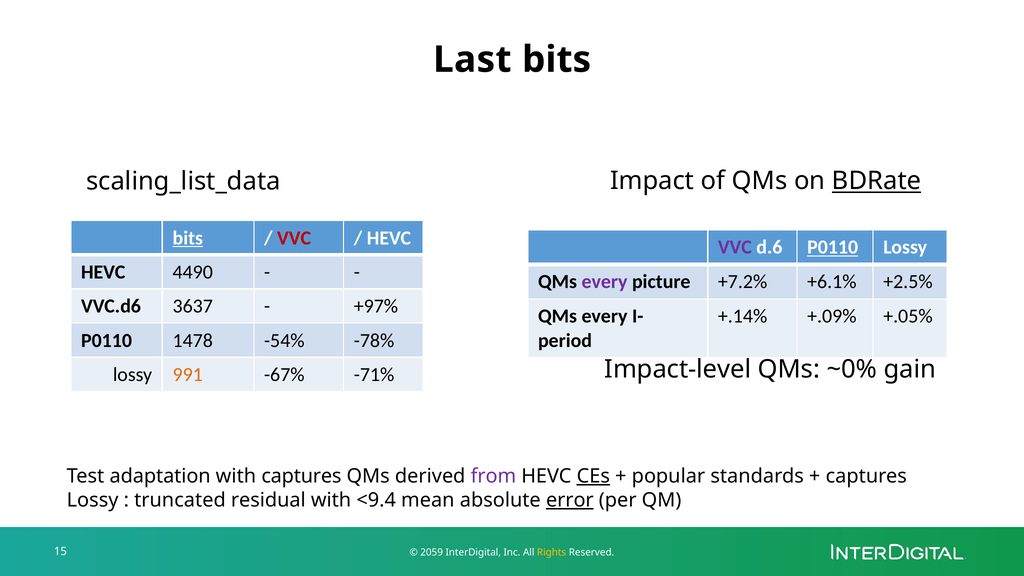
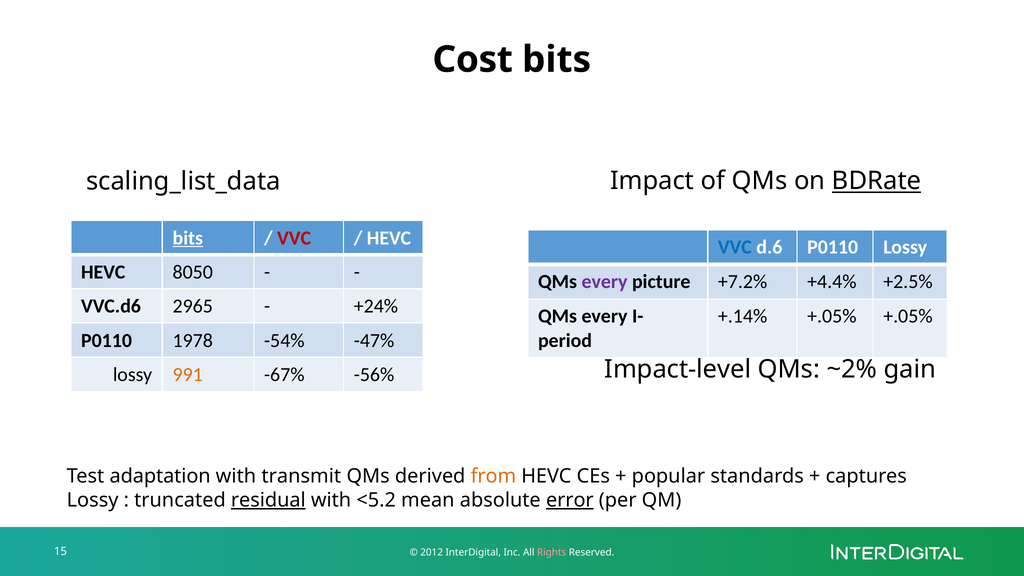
Last: Last -> Cost (473, 60)
VVC colour: purple -> blue (735, 247)
P0110 underline: present -> none (833, 247)
4490: 4490 -> 8050 (193, 272)
+6.1%: +6.1% -> +4.4% (832, 282)
3637: 3637 -> 2965 (193, 306)
+97%: +97% -> +24% (376, 306)
+.14% +.09%: +.09% -> +.05% (832, 316)
1478: 1478 -> 1978 (193, 341)
-78%: -78% -> -47% (374, 341)
~0%: ~0% -> ~2% (852, 369)
-71%: -71% -> -56% (374, 375)
with captures: captures -> transmit (301, 476)
from colour: purple -> orange (493, 476)
CEs underline: present -> none (593, 476)
residual underline: none -> present (268, 500)
<9.4: <9.4 -> <5.2 (376, 500)
2059: 2059 -> 2012 (432, 552)
Rights colour: yellow -> pink (552, 552)
